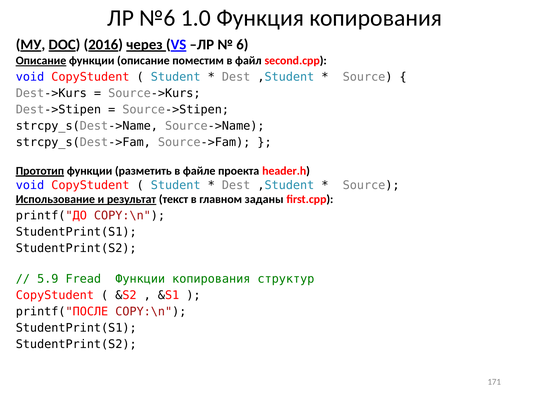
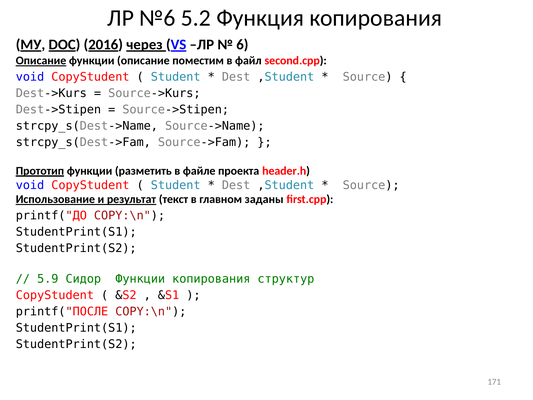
1.0: 1.0 -> 5.2 (196, 18)
Fread: Fread -> Сидор (83, 279)
